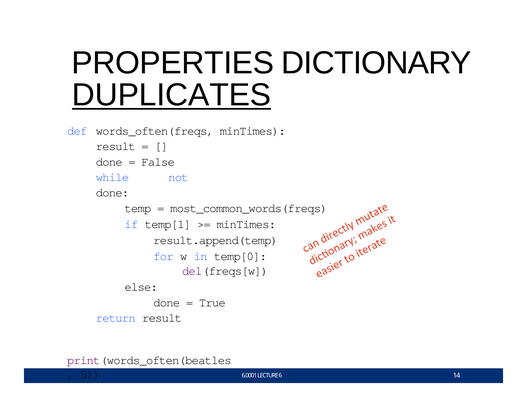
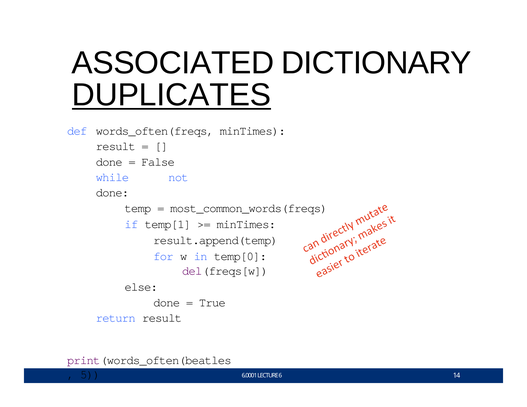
PROPERTIES: PROPERTIES -> ASSOCIATED (173, 63)
